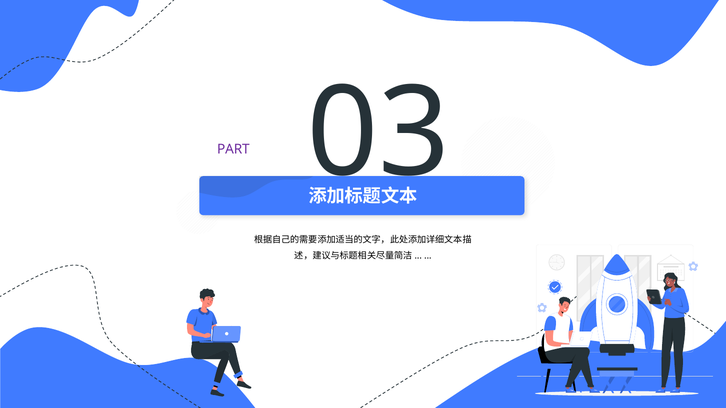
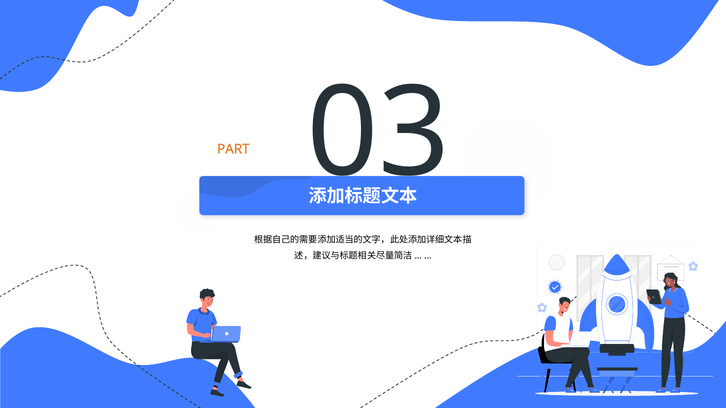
PART colour: purple -> orange (233, 149)
